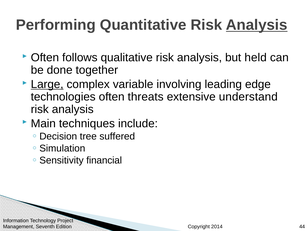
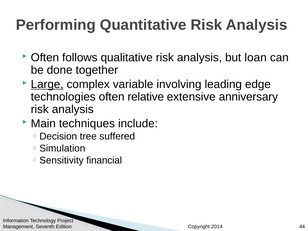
Analysis underline: present -> none (257, 25)
held: held -> loan (256, 58)
threats: threats -> relative (146, 97)
understand: understand -> anniversary (248, 97)
